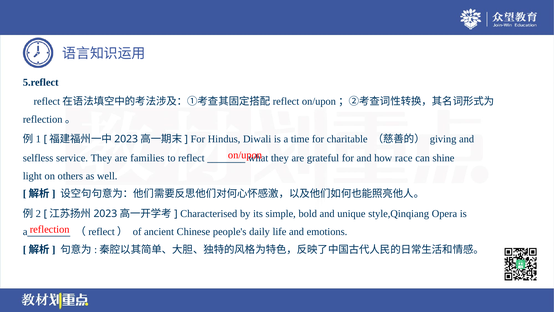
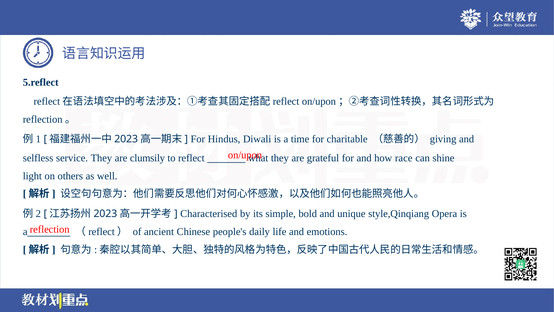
families: families -> clumsily (147, 158)
